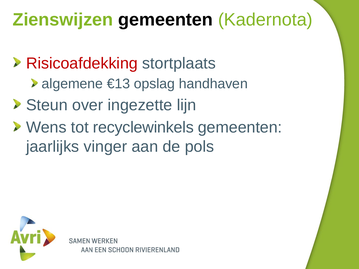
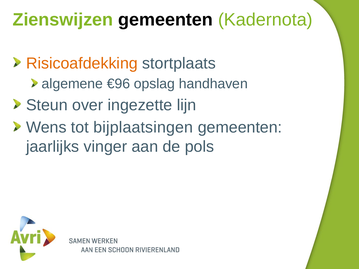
Risicoafdekking colour: red -> orange (82, 63)
€13: €13 -> €96 (118, 84)
recyclewinkels: recyclewinkels -> bijplaatsingen (143, 128)
